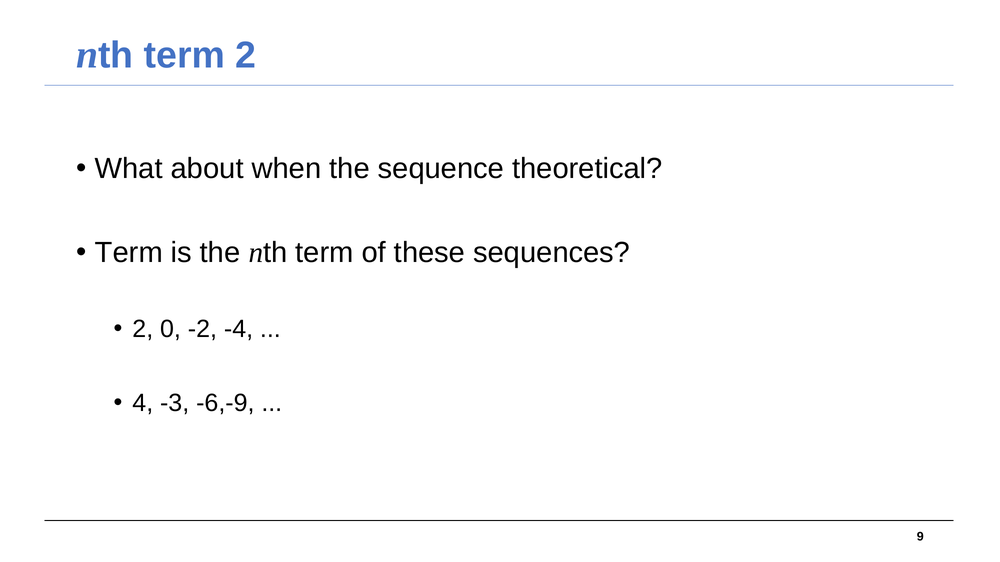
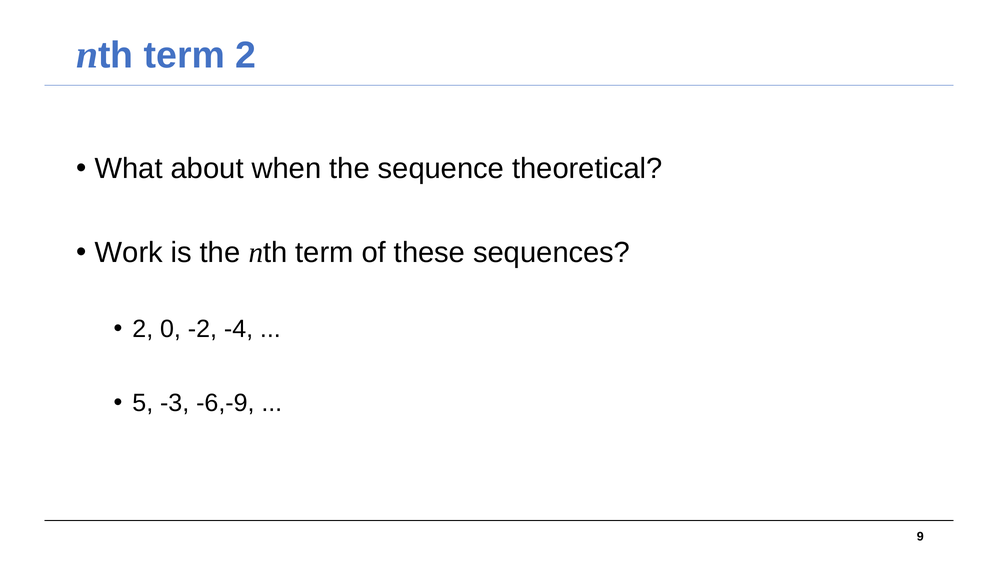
Term: Term -> Work (129, 253)
4: 4 -> 5 (143, 403)
